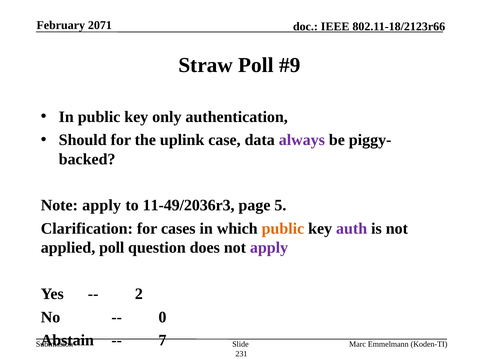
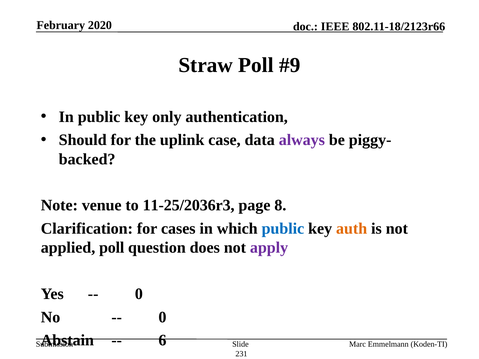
2071: 2071 -> 2020 (100, 25)
Note apply: apply -> venue (102, 206)
11-49/2036r3: 11-49/2036r3 -> 11-25/2036r3 (189, 206)
5: 5 -> 8 (280, 206)
public colour: orange -> blue (283, 229)
auth colour: purple -> orange (352, 229)
2: 2 -> 0 (139, 294)
7: 7 -> 6 (162, 340)
